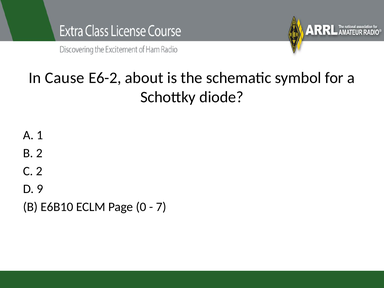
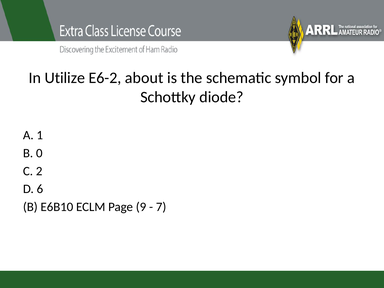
Cause: Cause -> Utilize (65, 78)
B 2: 2 -> 0 (39, 153)
9: 9 -> 6 (40, 189)
0: 0 -> 9 (141, 207)
